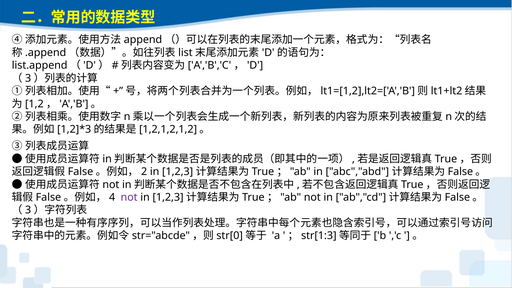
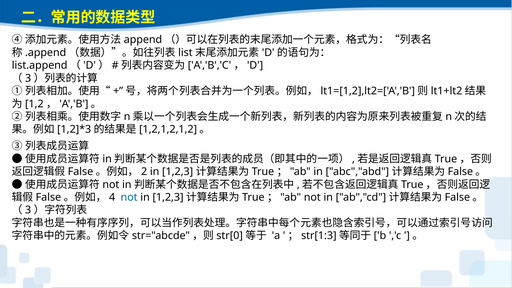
not colour: purple -> blue (129, 197)
